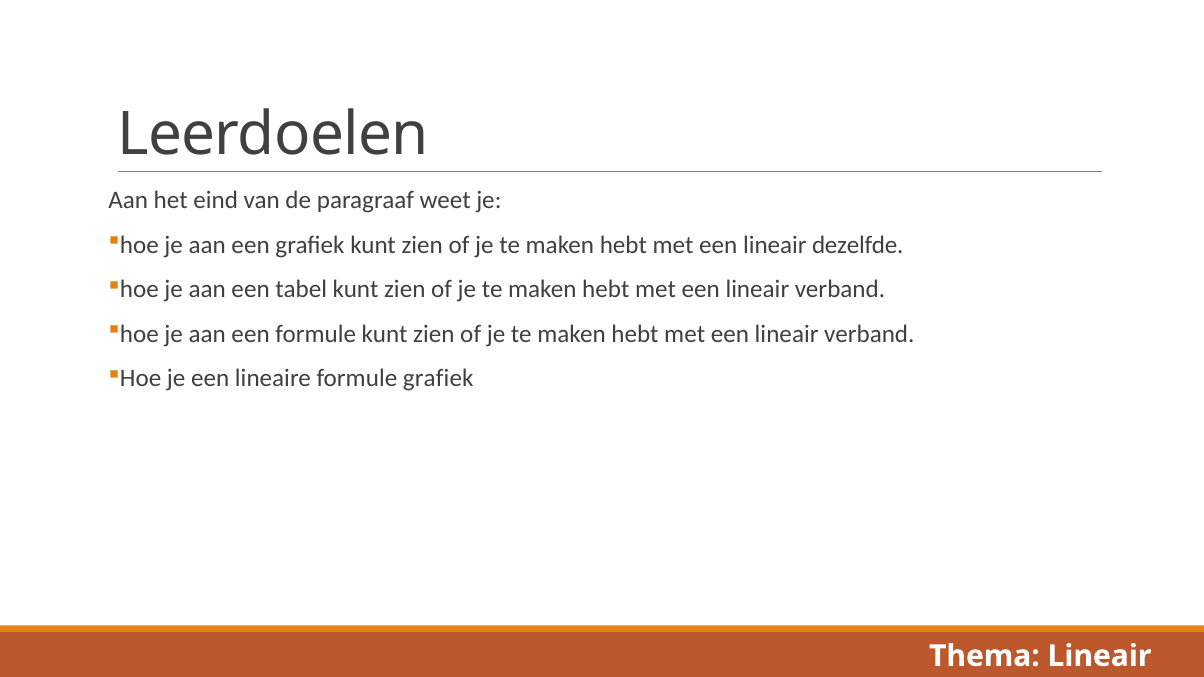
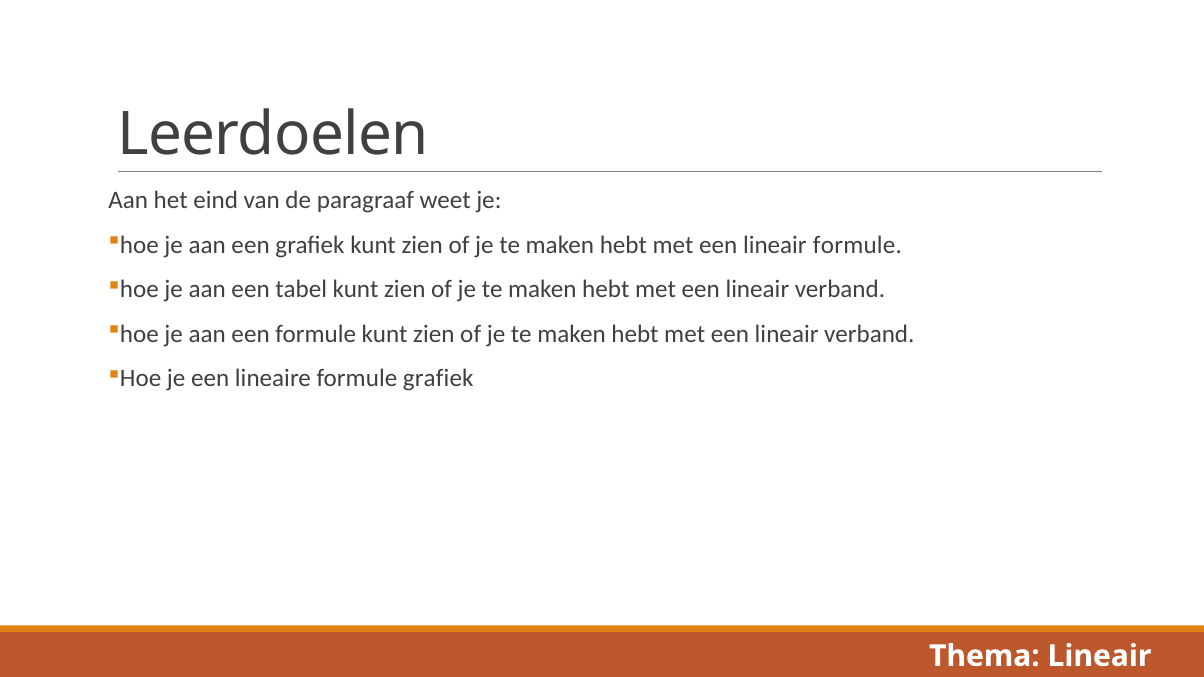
lineair dezelfde: dezelfde -> formule (857, 245)
